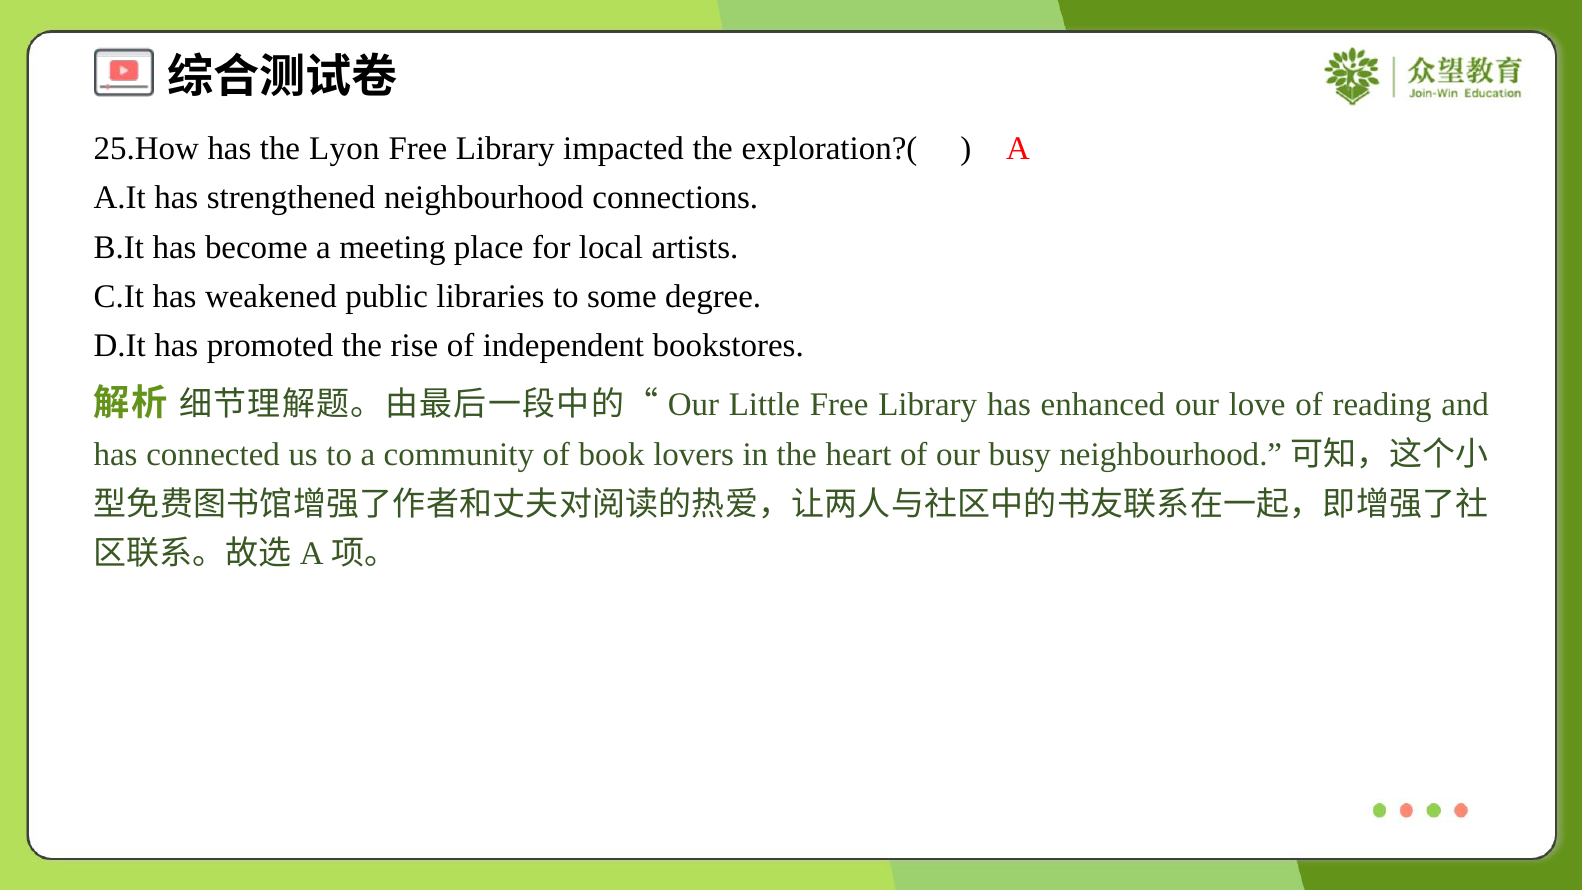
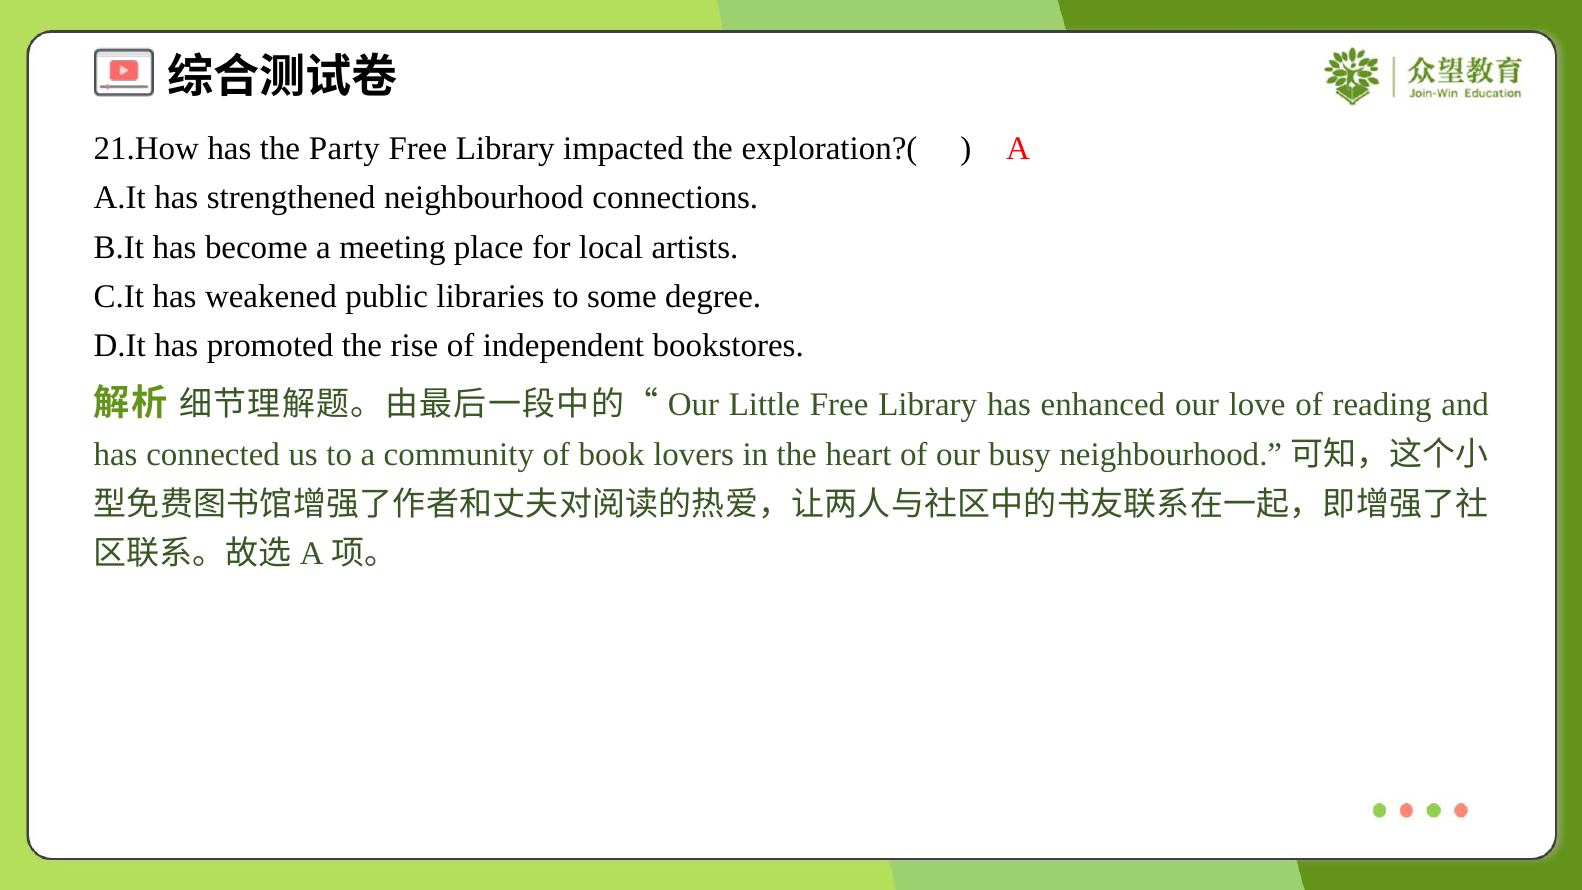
25.How: 25.How -> 21.How (146, 148)
Lyon: Lyon -> Party (344, 148)
